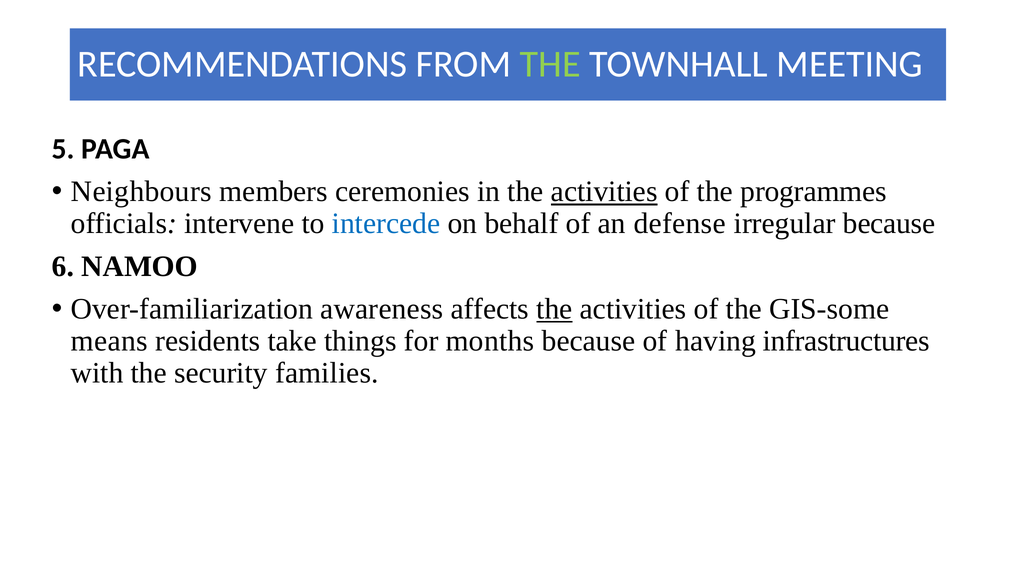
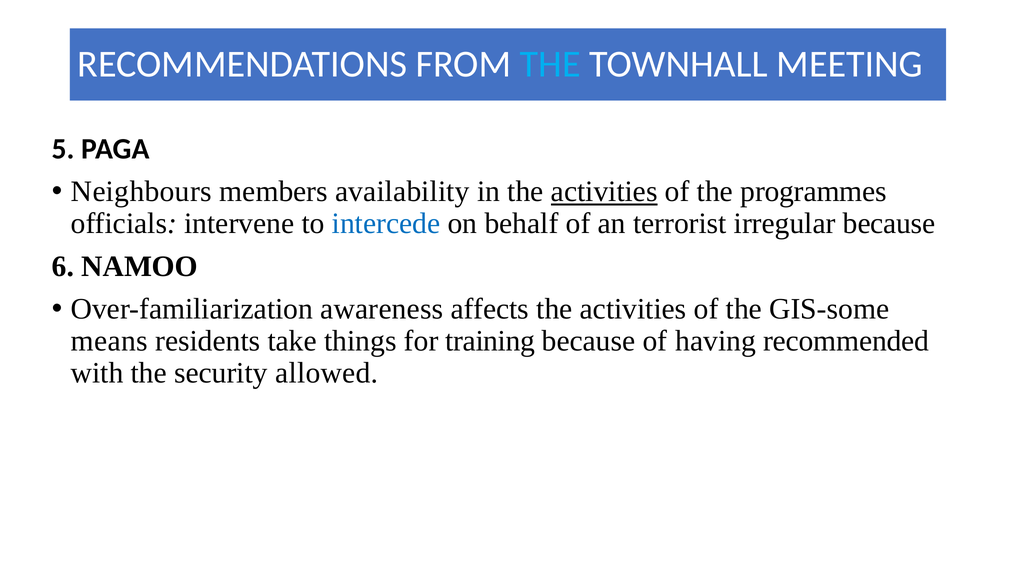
THE colour: light green -> light blue (550, 64)
ceremonies: ceremonies -> availability (402, 191)
defense: defense -> terrorist (680, 223)
the underline: present -> none (554, 309)
months: months -> training (490, 341)
infrastructures: infrastructures -> recommended (846, 341)
families: families -> allowed (327, 373)
